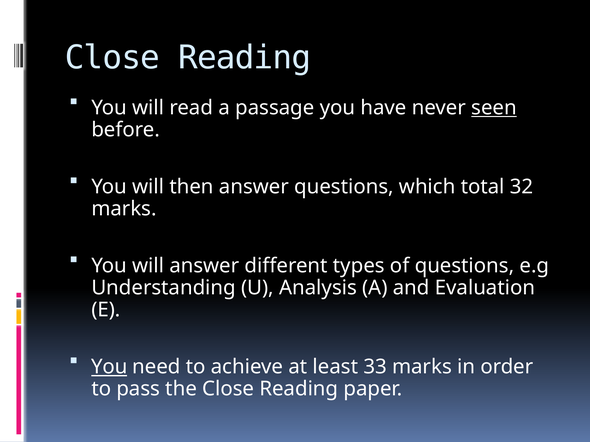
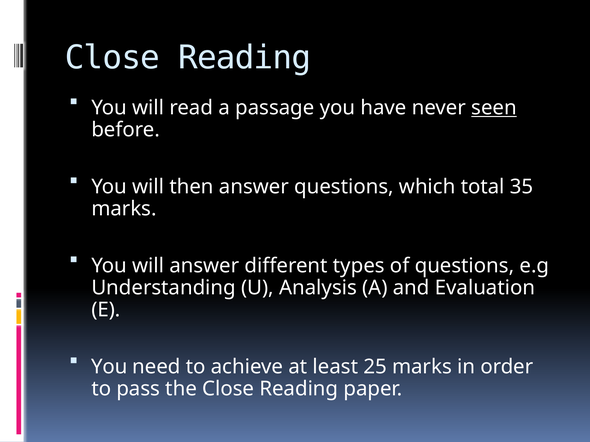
32: 32 -> 35 (522, 187)
You underline: present -> none (109, 367)
33: 33 -> 25 (375, 367)
